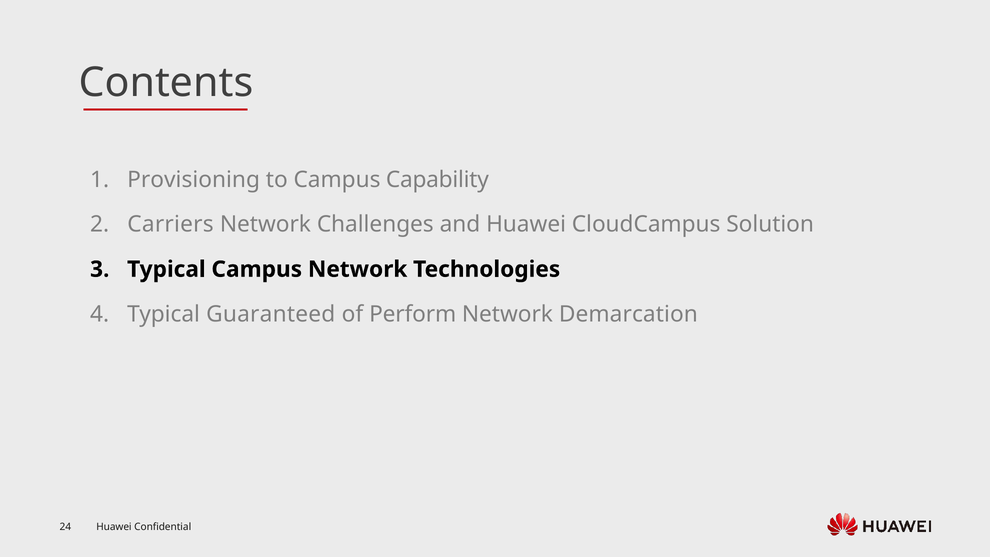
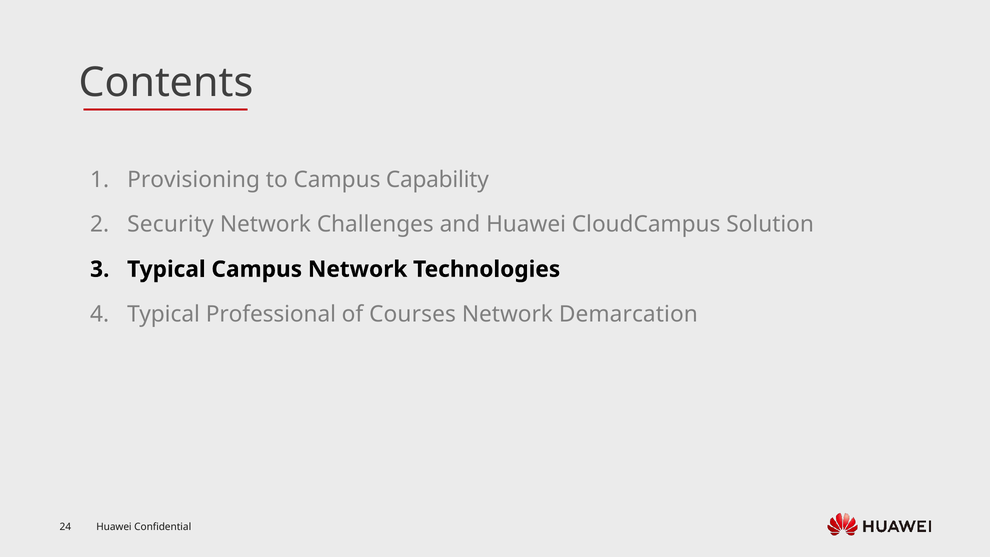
Carriers: Carriers -> Security (171, 224)
Guaranteed: Guaranteed -> Professional (271, 314)
Perform: Perform -> Courses (413, 314)
